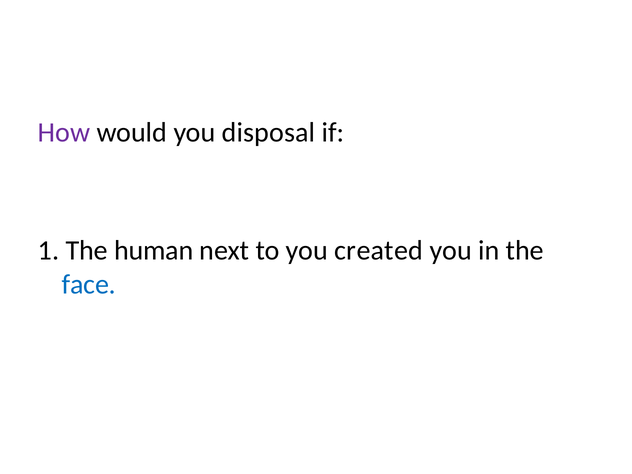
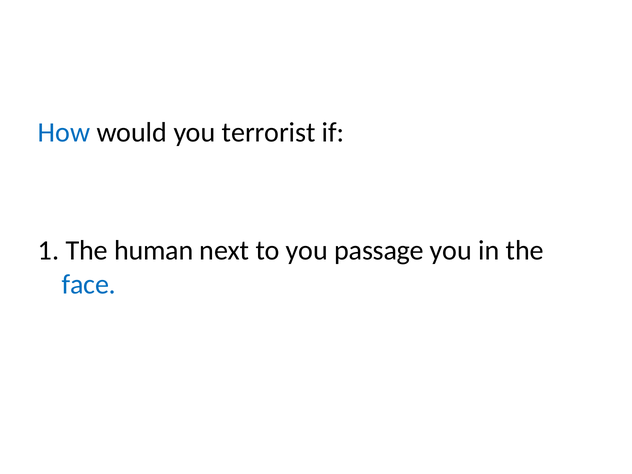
How colour: purple -> blue (64, 133)
disposal: disposal -> terrorist (269, 133)
created: created -> passage (379, 251)
